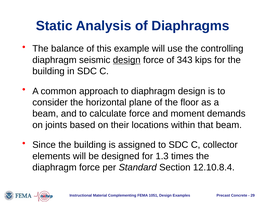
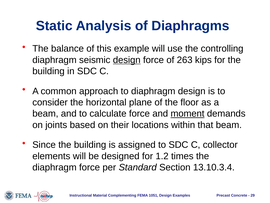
343: 343 -> 263 (185, 60)
moment underline: none -> present (188, 113)
1.3: 1.3 -> 1.2 (162, 156)
12.10.8.4: 12.10.8.4 -> 13.10.3.4 (214, 167)
